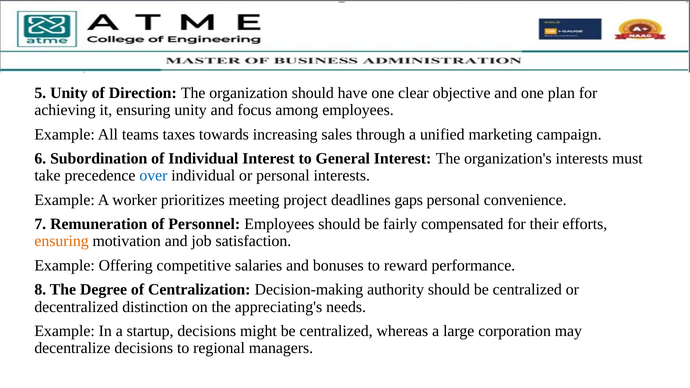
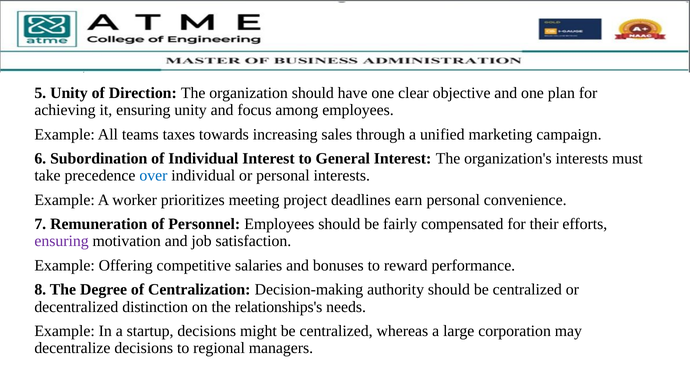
gaps: gaps -> earn (409, 200)
ensuring colour: orange -> purple (62, 241)
appreciating's: appreciating's -> relationships's (279, 307)
